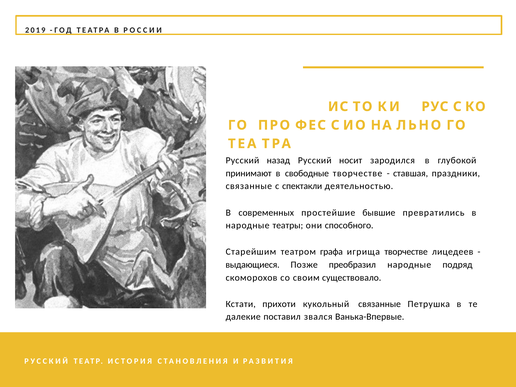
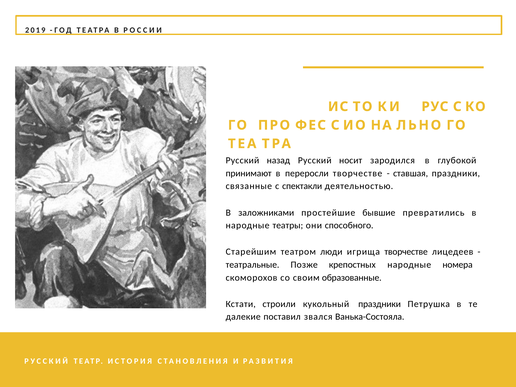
свободные: свободные -> переросли (307, 173)
современных: современных -> заложниками (266, 213)
графа: графа -> люди (331, 252)
выдающиеся: выдающиеся -> театральные (253, 265)
преобразил: преобразил -> крепостных (352, 265)
подряд: подряд -> номера (458, 265)
существовало: существовало -> образованные (352, 278)
прихоти: прихоти -> строили (279, 304)
кукольный связанные: связанные -> праздники (380, 304)
Ванька-Впервые: Ванька-Впервые -> Ванька-Состояла (370, 317)
